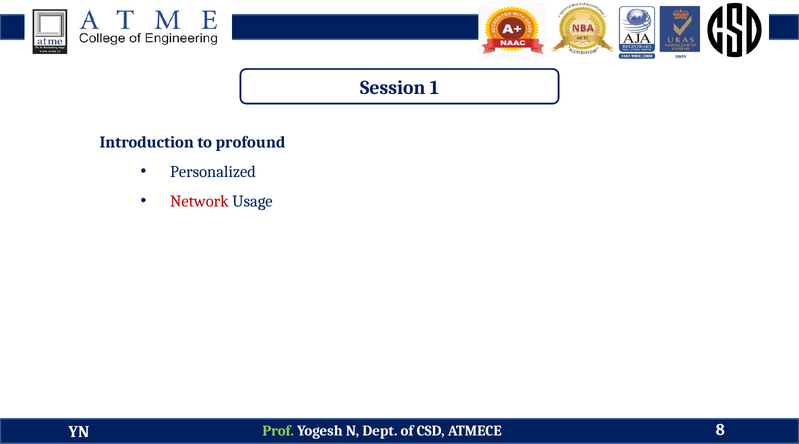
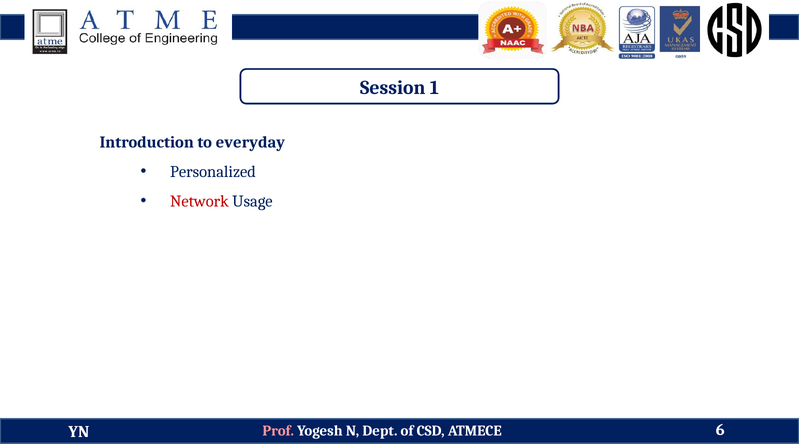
profound: profound -> everyday (250, 142)
Prof colour: light green -> pink (278, 431)
8: 8 -> 6 (720, 430)
